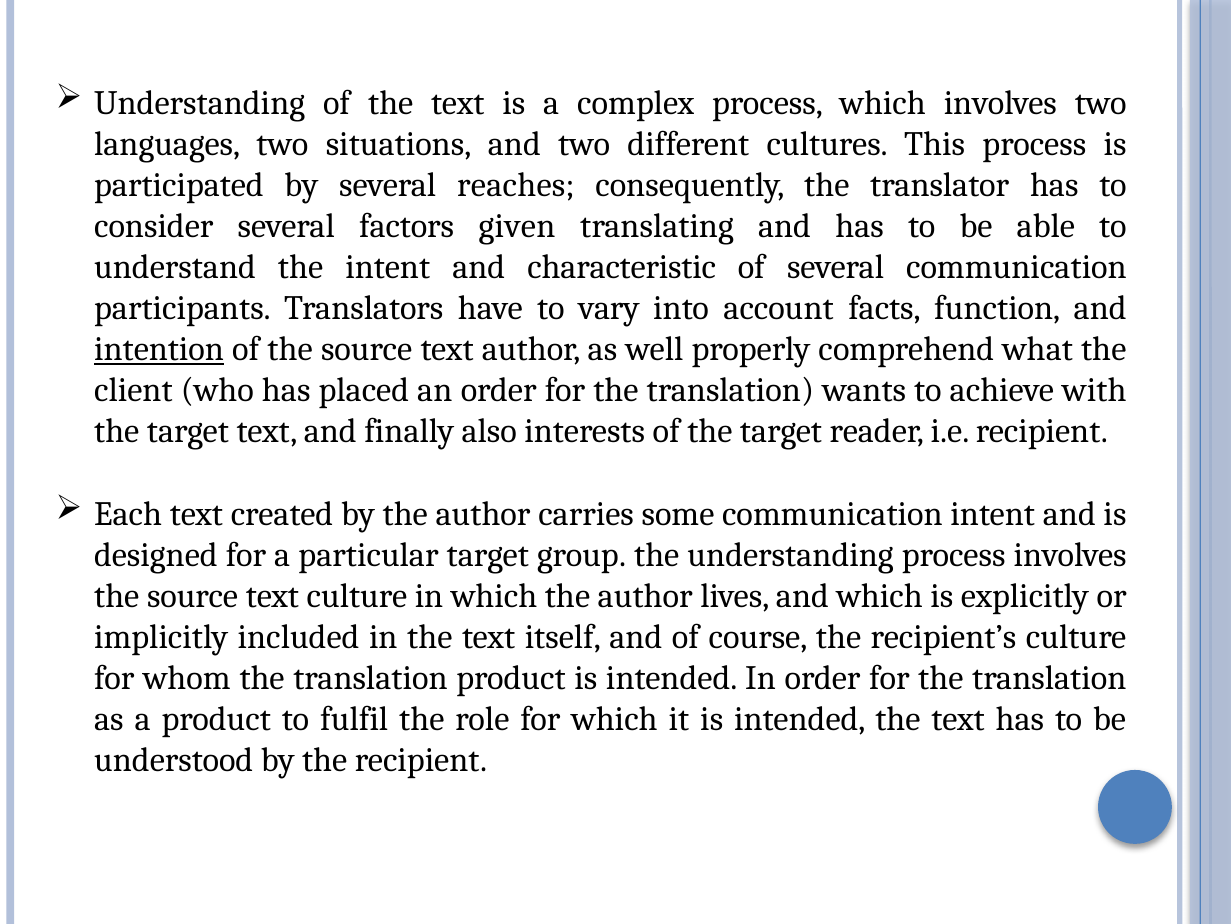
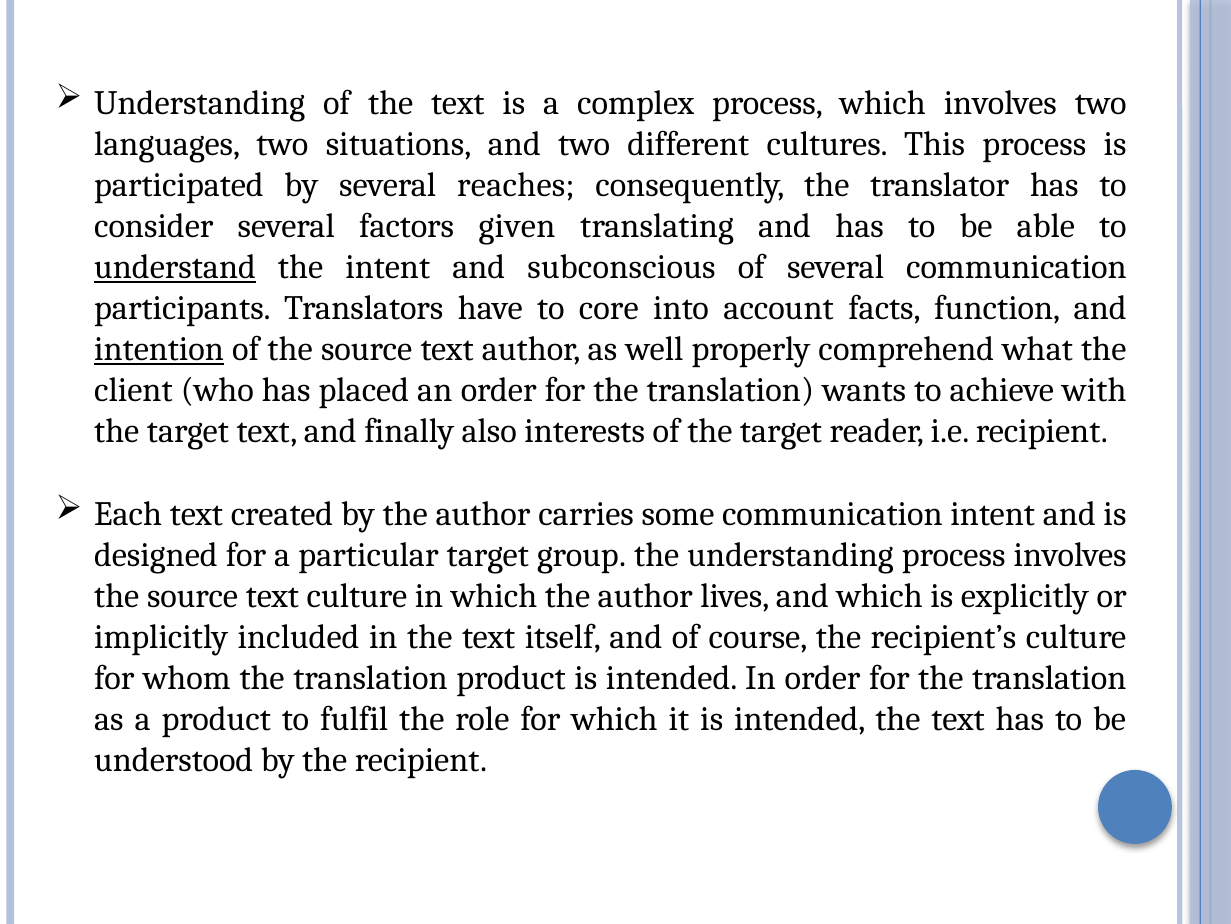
understand underline: none -> present (175, 267)
characteristic: characteristic -> subconscious (622, 267)
vary: vary -> core (609, 308)
